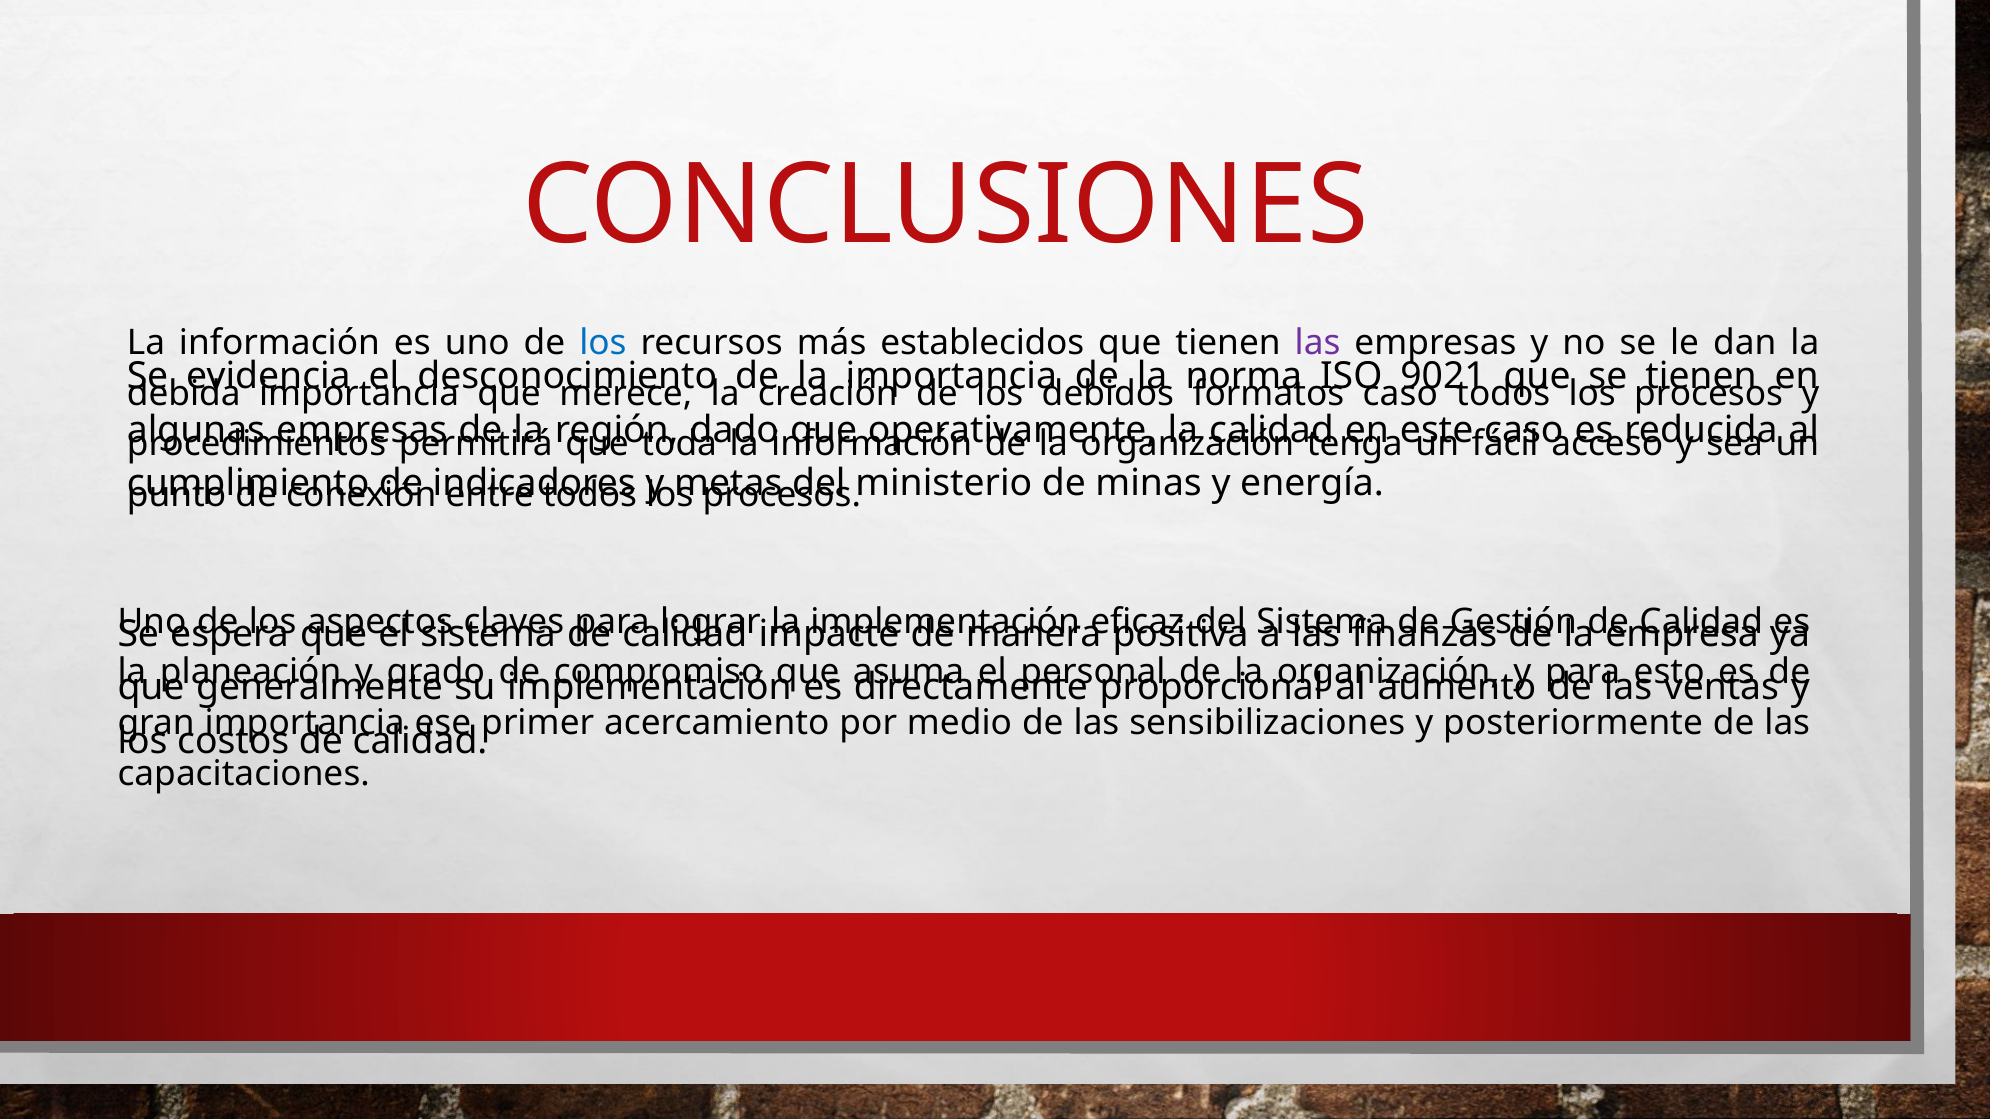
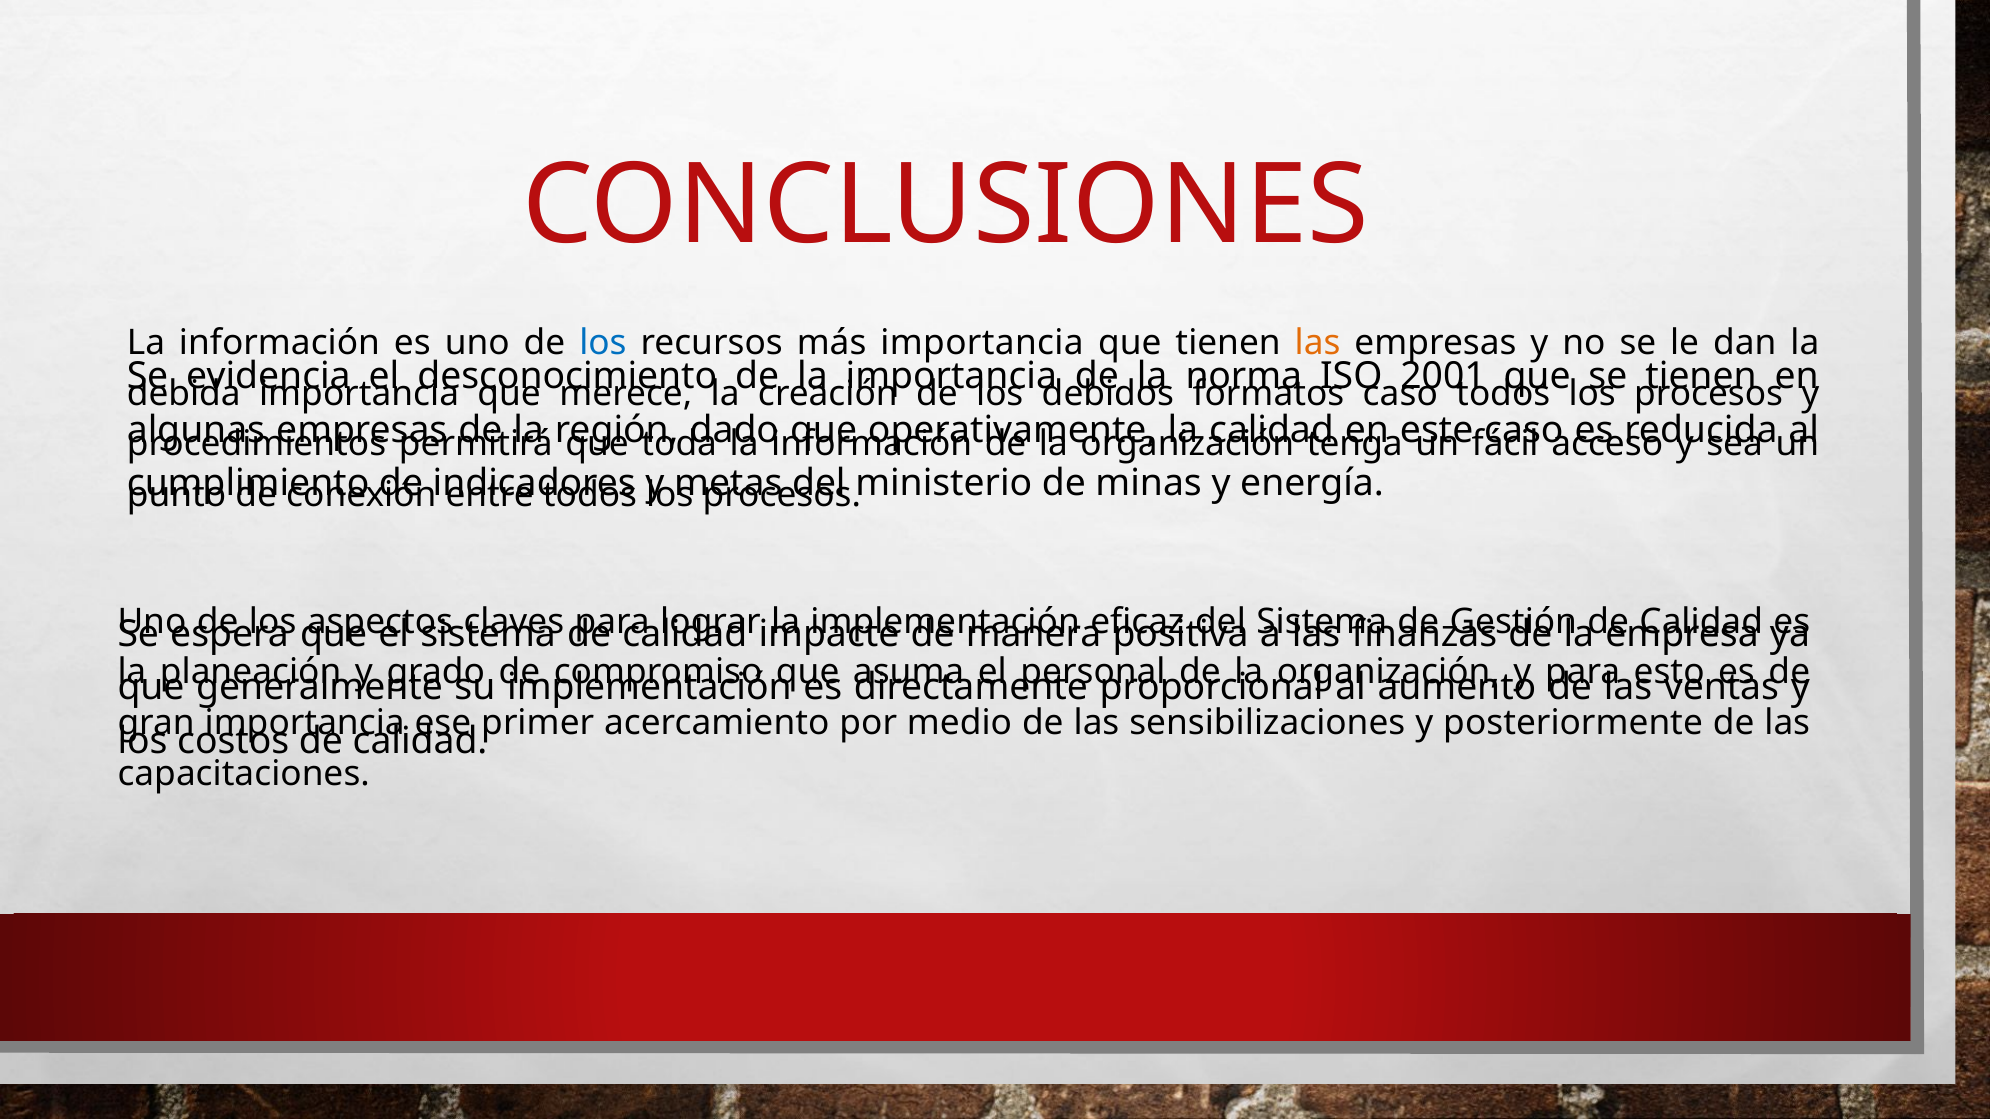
más establecidos: establecidos -> importancia (982, 343)
las colour: purple -> orange (1318, 343)
9021: 9021 -> 2001 (1443, 376)
